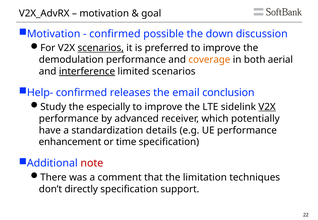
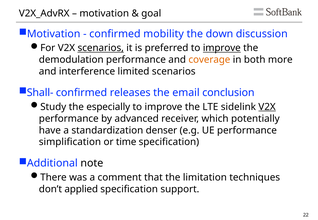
possible: possible -> mobility (164, 34)
improve underline: none -> present (222, 48)
aerial: aerial -> more (280, 60)
interference underline: present -> none (87, 72)
Help-: Help- -> Shall- (40, 93)
details: details -> denser (161, 130)
enhancement: enhancement -> simplification (70, 142)
note colour: red -> black (92, 163)
directly: directly -> applied (81, 189)
